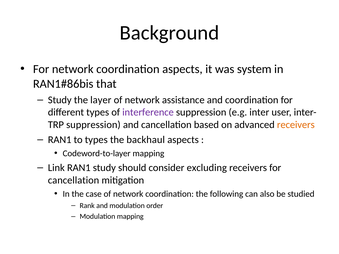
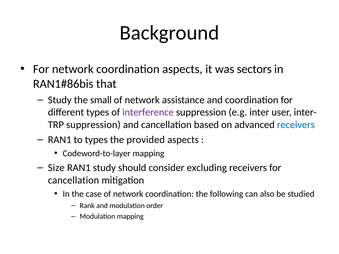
system: system -> sectors (254, 69)
layer: layer -> small (101, 100)
receivers colour: orange -> blue (296, 125)
backhaul: backhaul -> provided (146, 140)
Link: Link -> Size (56, 168)
